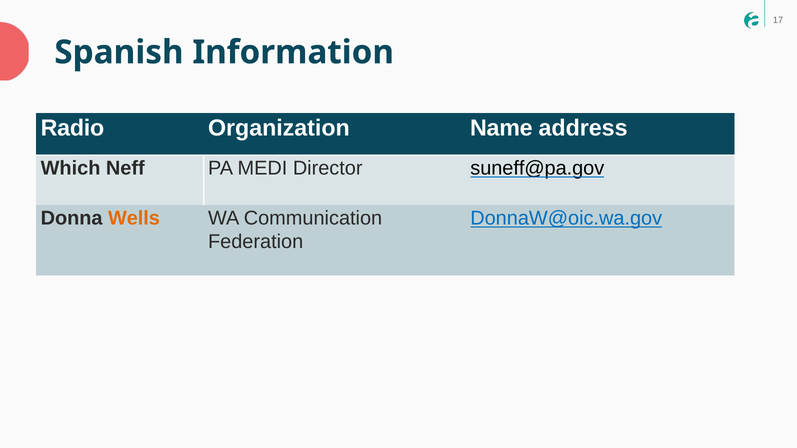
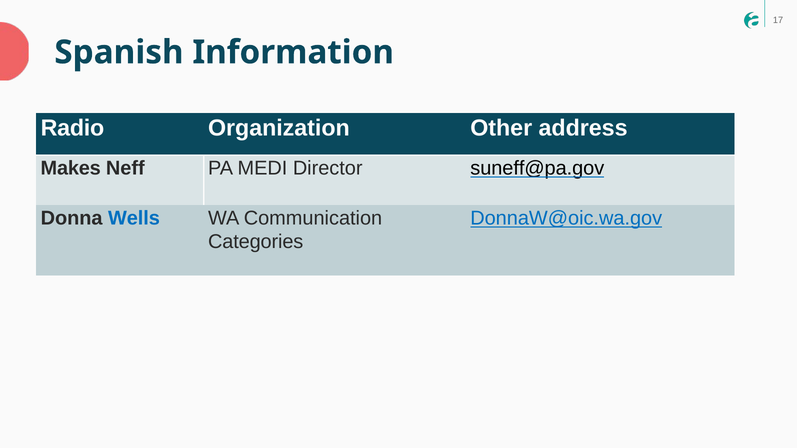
Name: Name -> Other (501, 128)
Which: Which -> Makes (71, 168)
Wells colour: orange -> blue (134, 218)
Federation: Federation -> Categories (256, 242)
